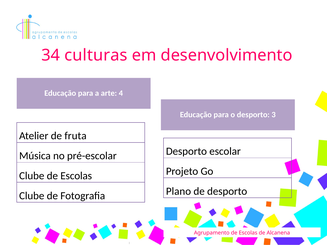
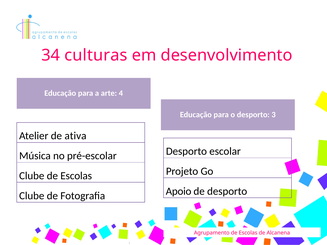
fruta: fruta -> ativa (75, 136)
Plano: Plano -> Apoio (179, 191)
